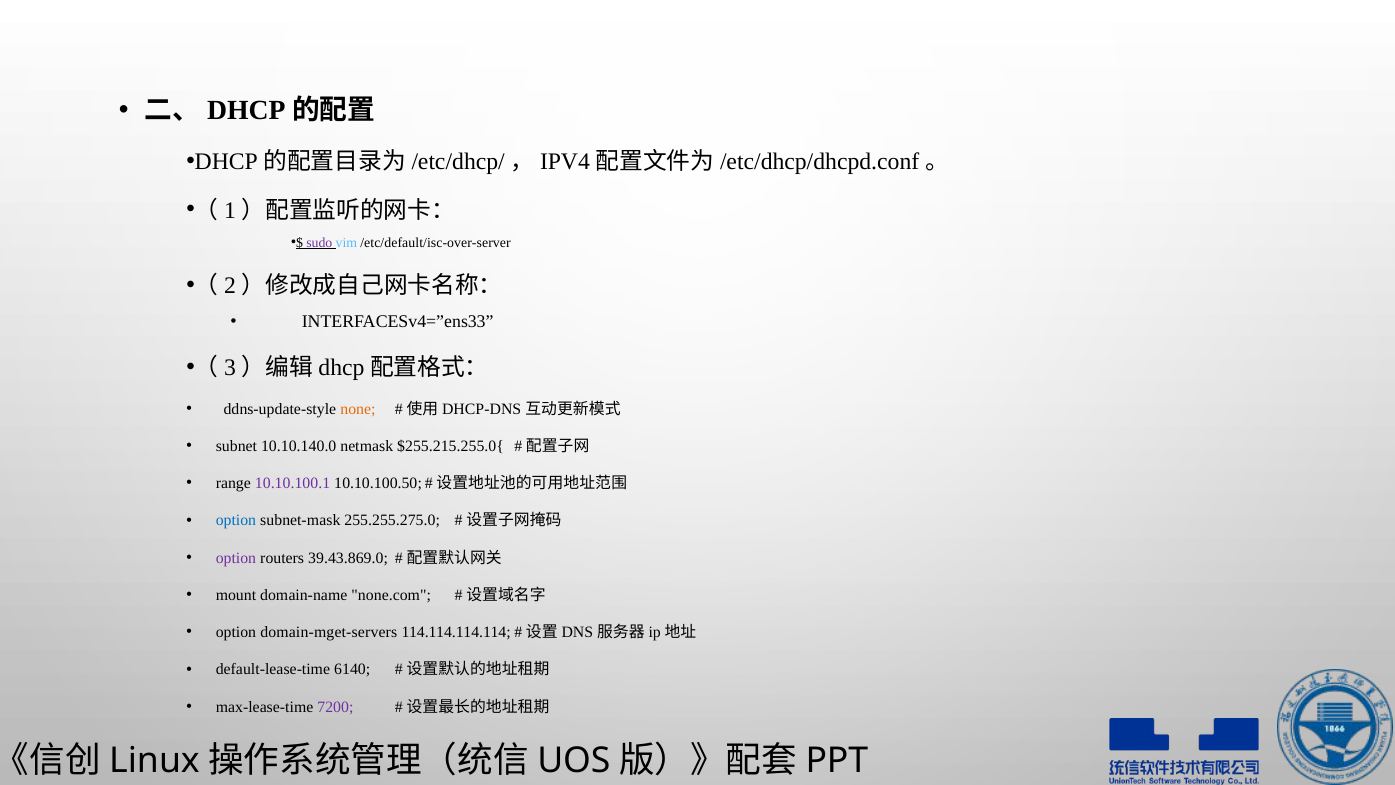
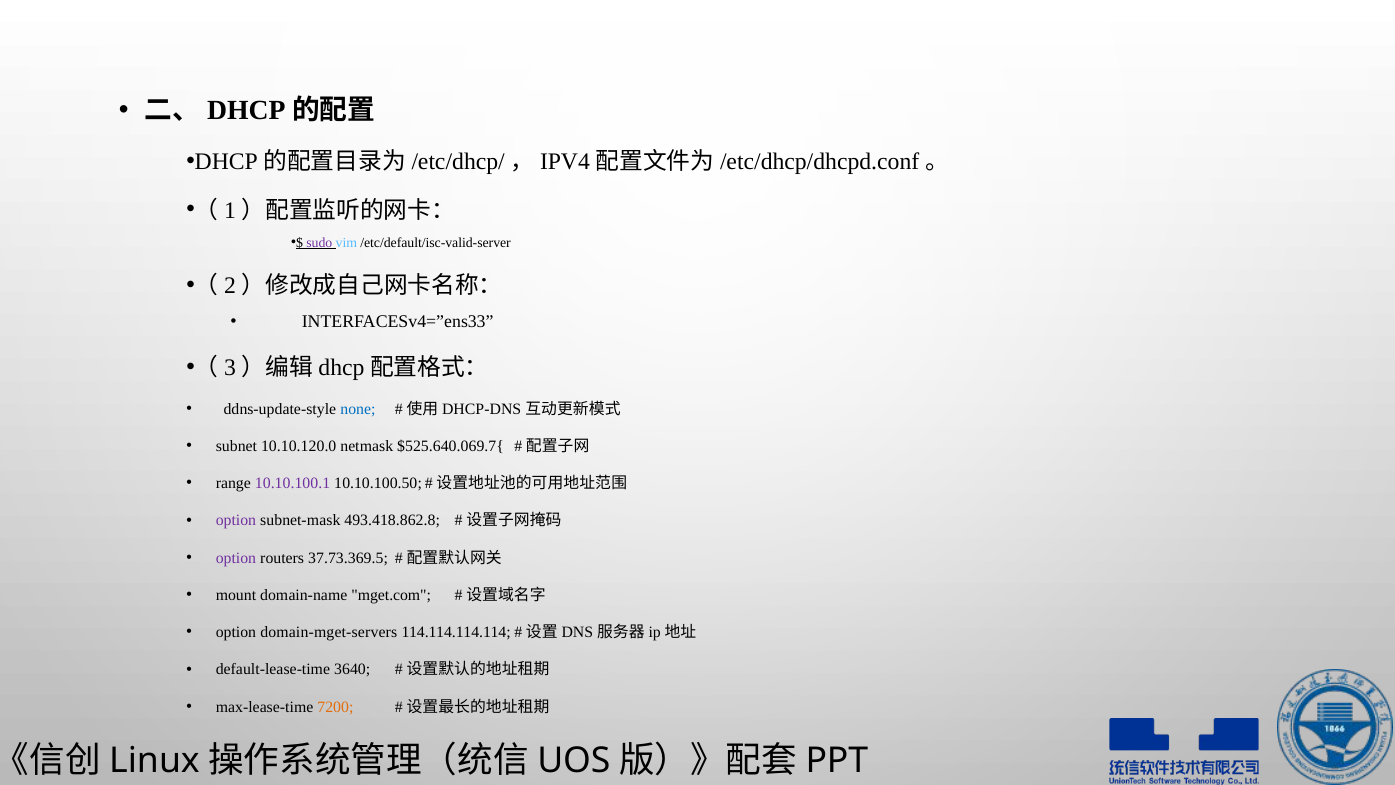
/etc/default/isc-over-server: /etc/default/isc-over-server -> /etc/default/isc-valid-server (436, 243)
none colour: orange -> blue (358, 409)
10.10.140.0: 10.10.140.0 -> 10.10.120.0 (299, 446)
$255.215.255.0{: $255.215.255.0{ -> $525.640.069.7{ (451, 446)
option colour: blue -> purple (236, 521)
255.255.275.0: 255.255.275.0 -> 493.418.862.8 (392, 521)
39.43.869.0: 39.43.869.0 -> 37.73.369.5 (348, 558)
none.com: none.com -> mget.com (391, 595)
6140: 6140 -> 3640 (352, 669)
7200 colour: purple -> orange (335, 707)
